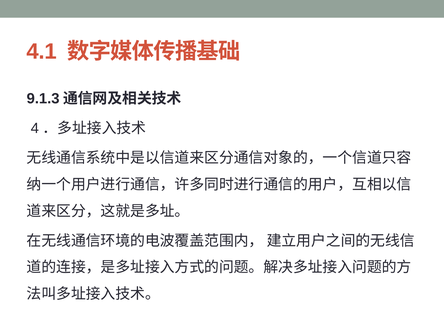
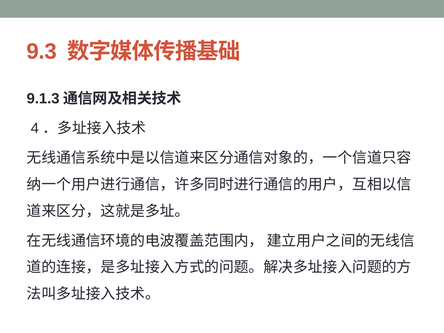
4.1: 4.1 -> 9.3 (42, 51)
